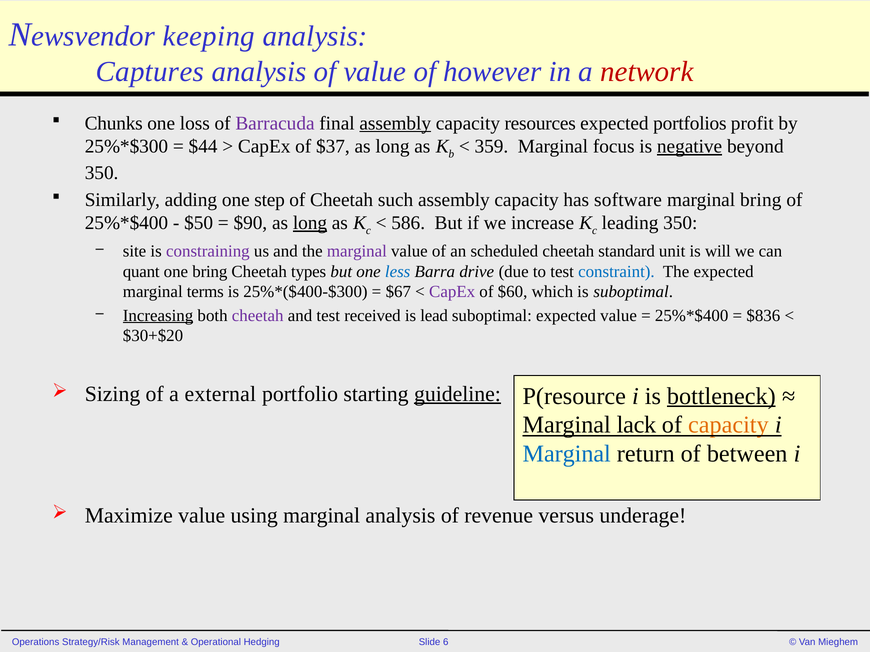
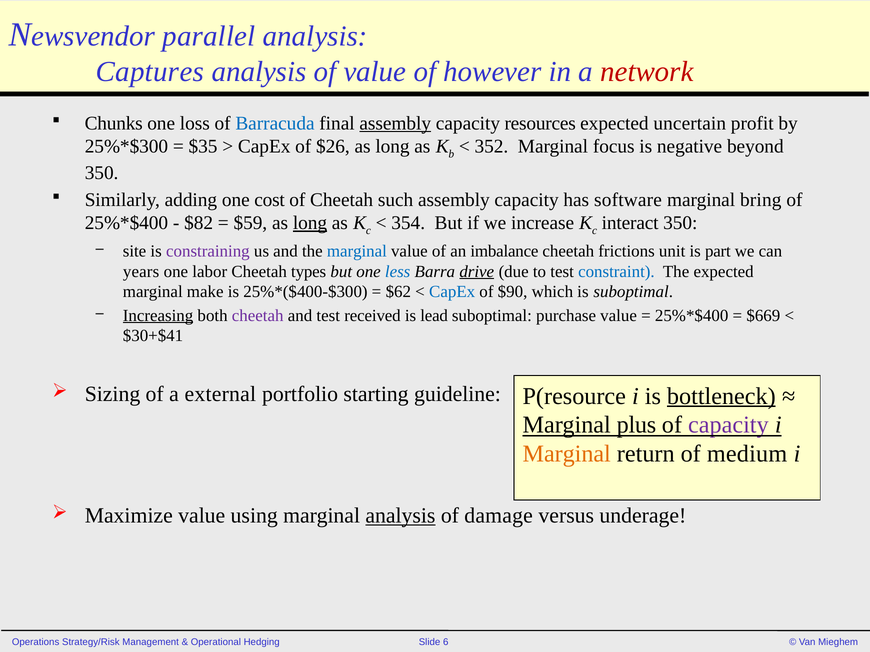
keeping: keeping -> parallel (209, 36)
Barracuda colour: purple -> blue (275, 123)
portfolios: portfolios -> uncertain (690, 123)
$44: $44 -> $35 (203, 147)
$37: $37 -> $26 (333, 147)
359: 359 -> 352 (491, 147)
negative underline: present -> none (690, 147)
step: step -> cost (270, 200)
$50: $50 -> $82 (199, 223)
$90: $90 -> $59 (250, 223)
586: 586 -> 354 (408, 223)
leading: leading -> interact (630, 223)
marginal colour: purple -> blue (357, 251)
scheduled: scheduled -> imbalance (504, 251)
standard: standard -> frictions (627, 251)
will: will -> part (718, 251)
quant: quant -> years (141, 272)
one bring: bring -> labor (210, 272)
drive underline: none -> present (477, 272)
terms: terms -> make (205, 292)
$67: $67 -> $62 (398, 292)
CapEx colour: purple -> blue (452, 292)
$60: $60 -> $90 (513, 292)
suboptimal expected: expected -> purchase (566, 316)
$836: $836 -> $669 (763, 316)
$30+$20: $30+$20 -> $30+$41 (153, 336)
guideline underline: present -> none (457, 394)
lack: lack -> plus (636, 425)
capacity colour: orange -> purple (728, 425)
Marginal colour: blue -> orange (567, 454)
between: between -> medium (747, 454)
analysis underline: none -> present (400, 516)
revenue: revenue -> damage (499, 516)
